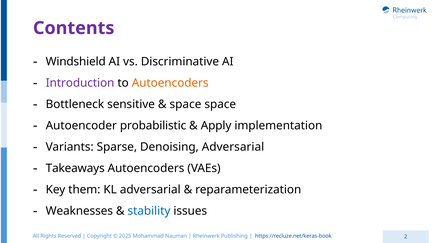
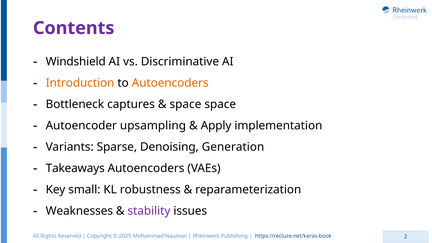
Introduction colour: purple -> orange (80, 83)
sensitive: sensitive -> captures (131, 104)
probabilistic: probabilistic -> upsampling (153, 126)
Denoising Adversarial: Adversarial -> Generation (233, 147)
them: them -> small (84, 190)
KL adversarial: adversarial -> robustness (150, 190)
stability colour: blue -> purple (149, 211)
